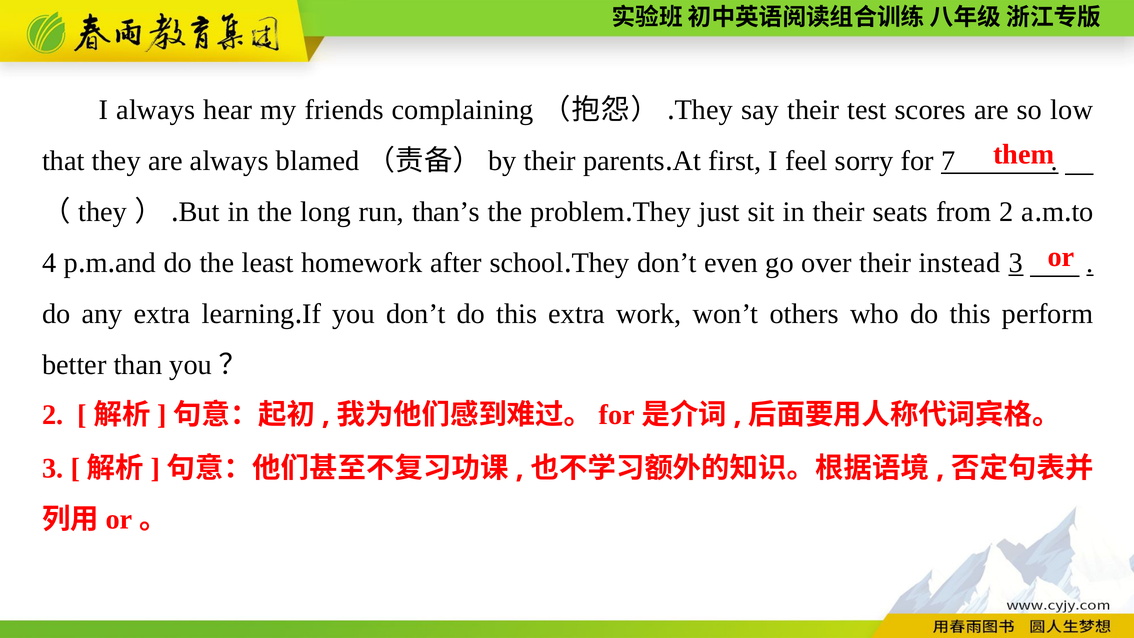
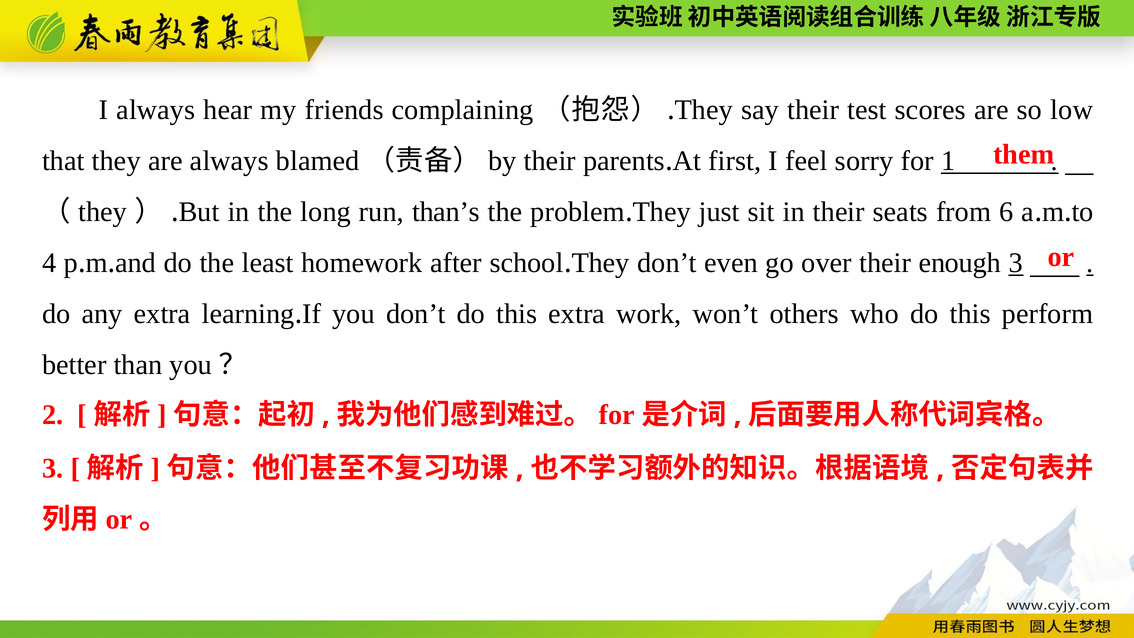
7: 7 -> 1 (948, 161)
from 2: 2 -> 6 (1006, 212)
instead: instead -> enough (960, 263)
